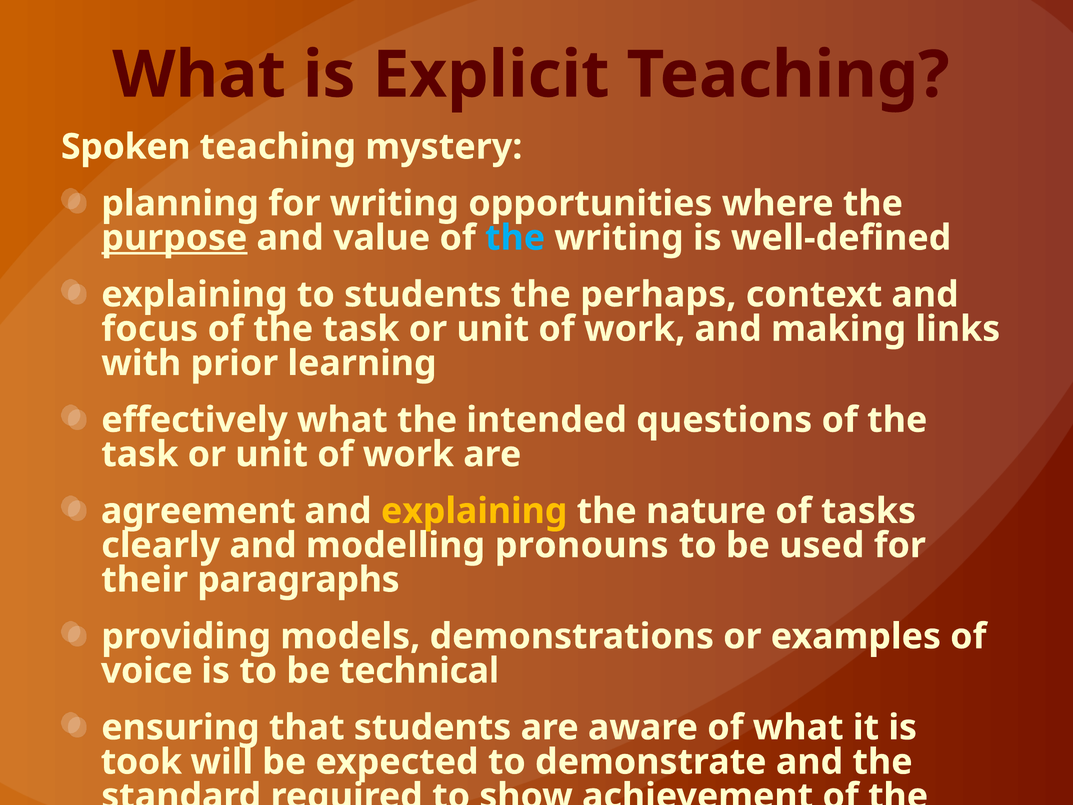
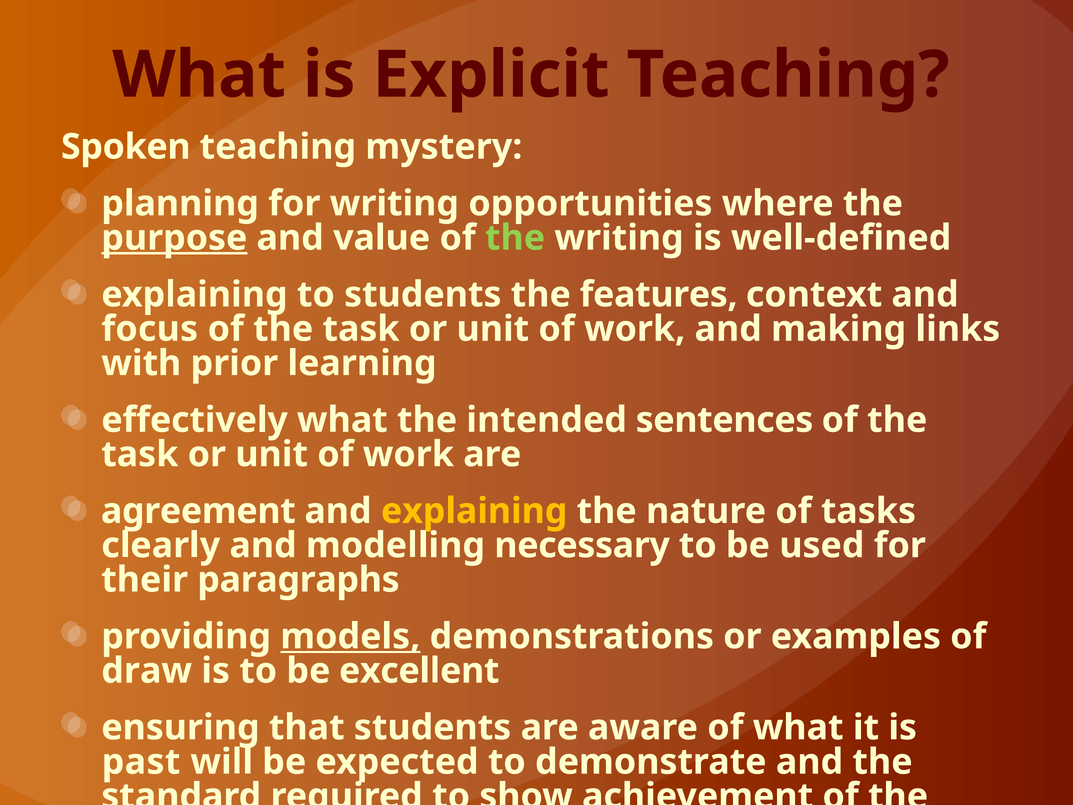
the colour: light blue -> light green (515, 238)
perhaps: perhaps -> features (659, 295)
questions: questions -> sentences (725, 420)
pronouns: pronouns -> necessary (582, 545)
models underline: none -> present (350, 636)
voice: voice -> draw (147, 671)
technical: technical -> excellent (419, 671)
took: took -> past (141, 762)
